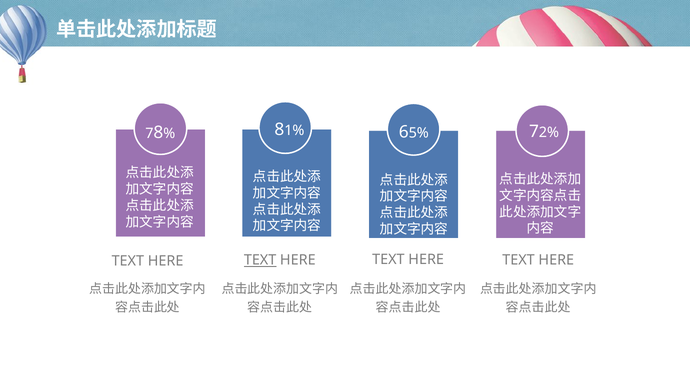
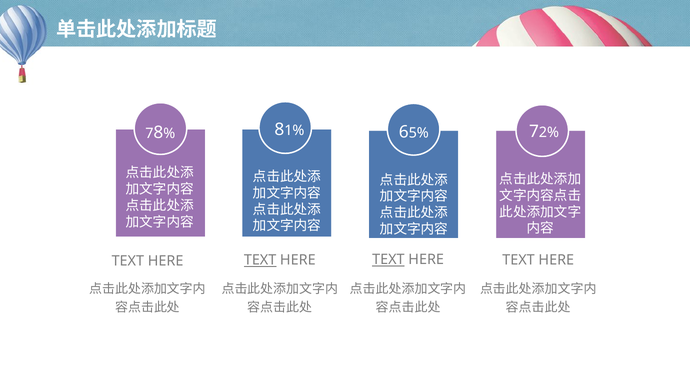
TEXT underline: none -> present (388, 260)
